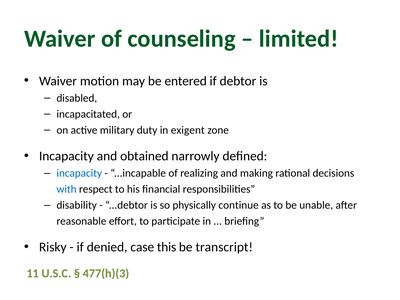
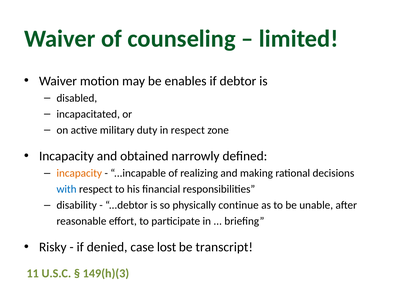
entered: entered -> enables (186, 81)
in exigent: exigent -> respect (188, 130)
incapacity colour: blue -> orange (79, 173)
this: this -> lost (167, 247)
477(h)(3: 477(h)(3 -> 149(h)(3 (106, 274)
